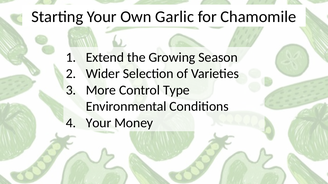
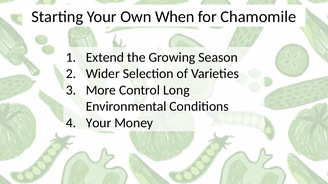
Garlic: Garlic -> When (175, 17)
Type: Type -> Long (176, 90)
